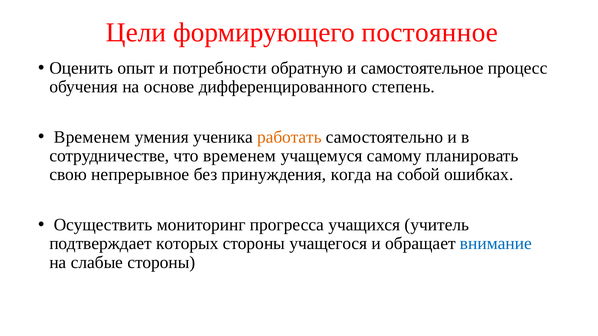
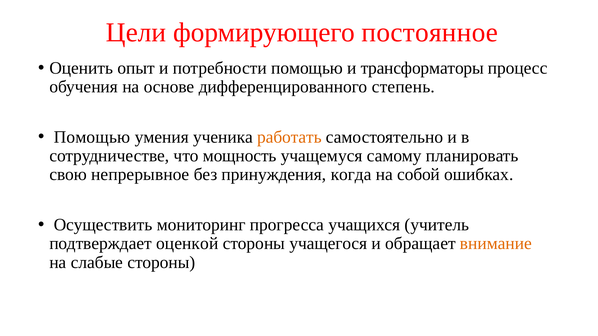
потребности обратную: обратную -> помощью (307, 68)
самостоятельное: самостоятельное -> трансформаторы (422, 68)
Временем: Временем -> Помощью (92, 137)
что временем: временем -> мощность (240, 156)
которых: которых -> оценкой (187, 244)
внимание colour: blue -> orange (496, 244)
